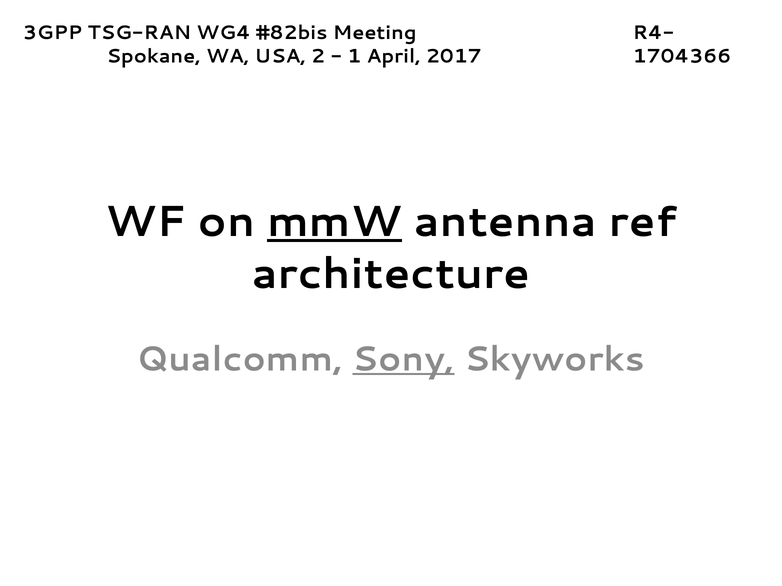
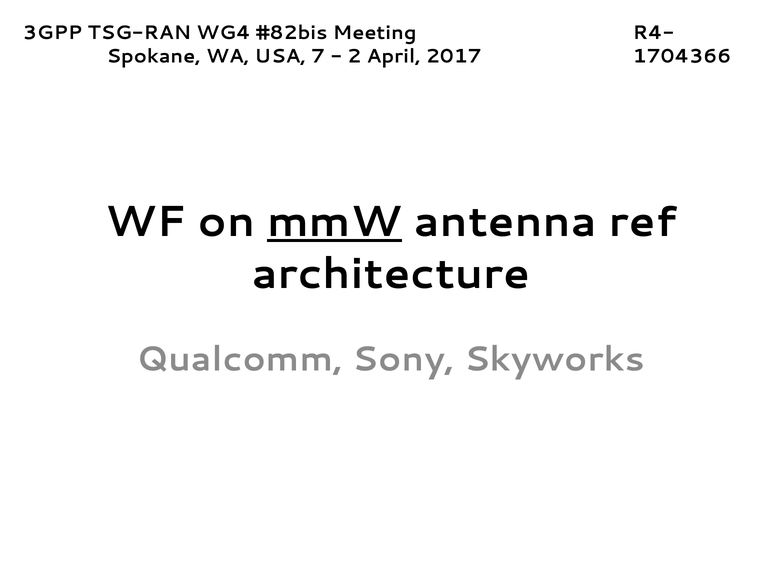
2: 2 -> 7 (318, 57)
1: 1 -> 2 (354, 57)
Sony underline: present -> none (403, 360)
